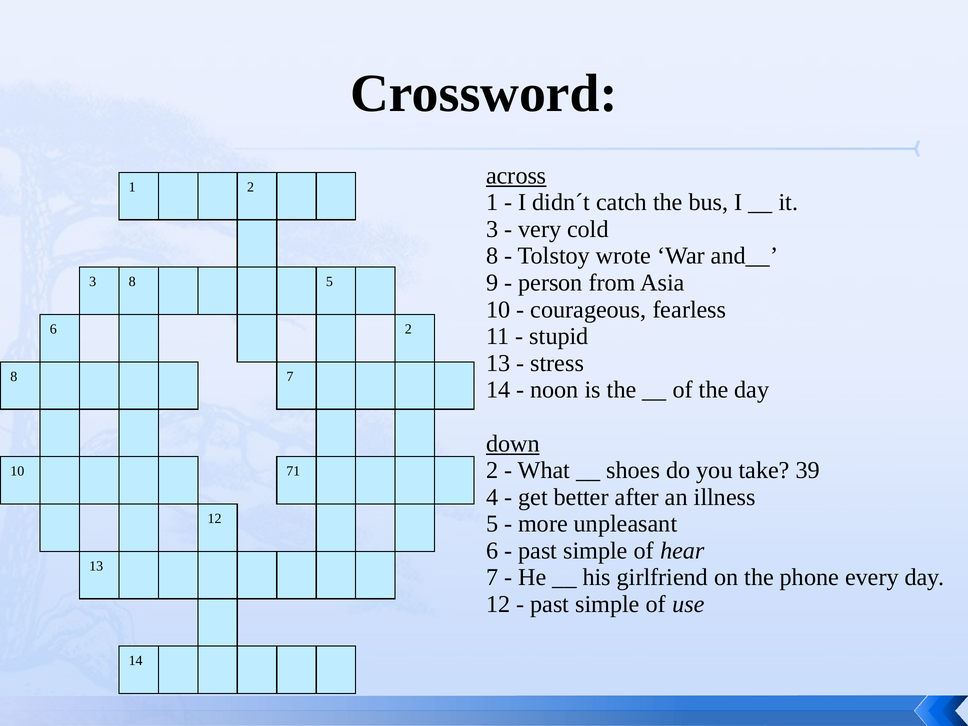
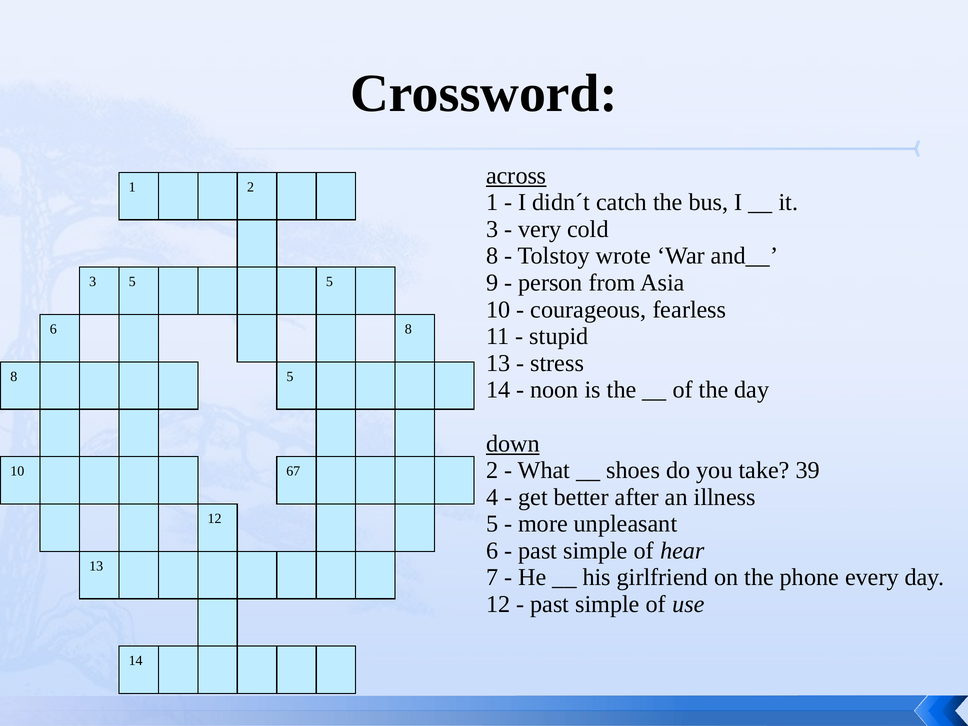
3 8: 8 -> 5 (132, 282)
6 2: 2 -> 8 (408, 329)
8 7: 7 -> 5 (290, 376)
71: 71 -> 67 (293, 471)
